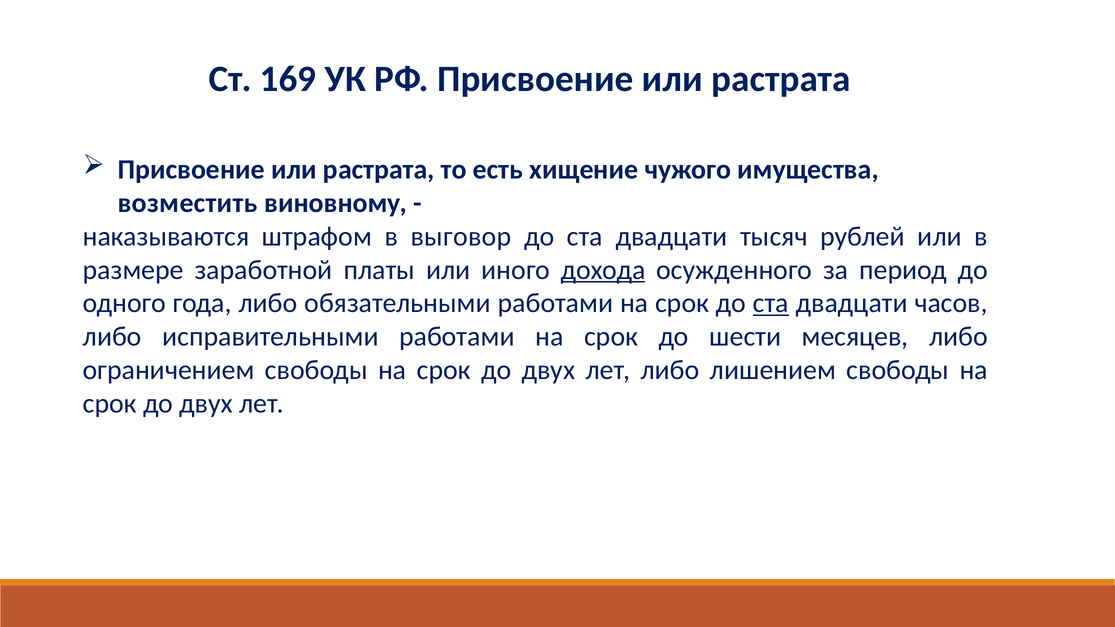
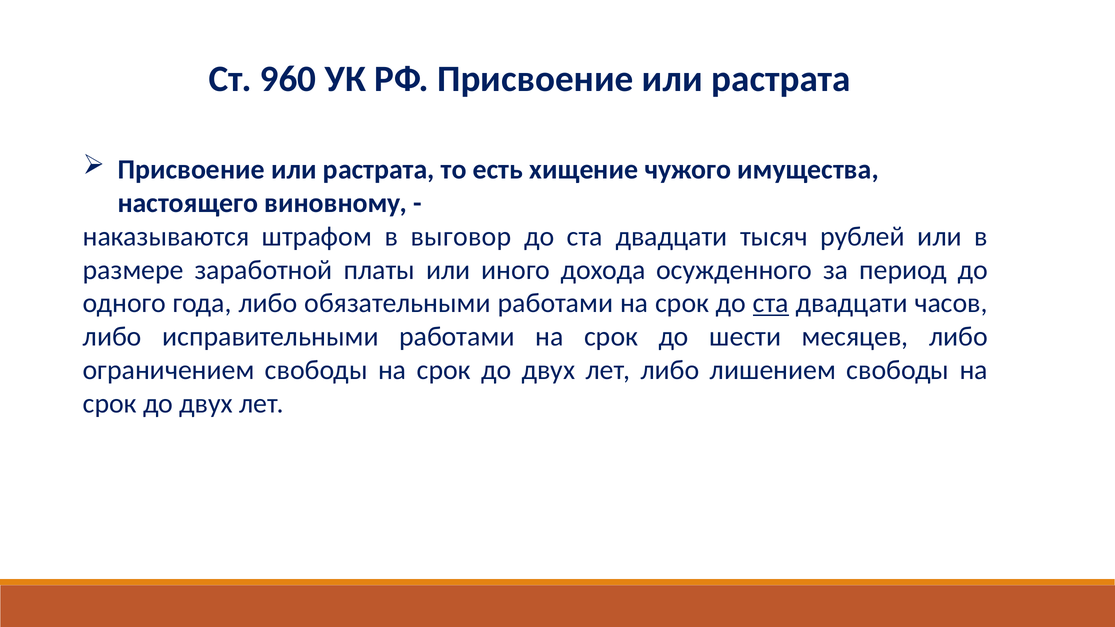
169: 169 -> 960 (288, 79)
возместить: возместить -> настоящего (188, 203)
дохода underline: present -> none (603, 270)
